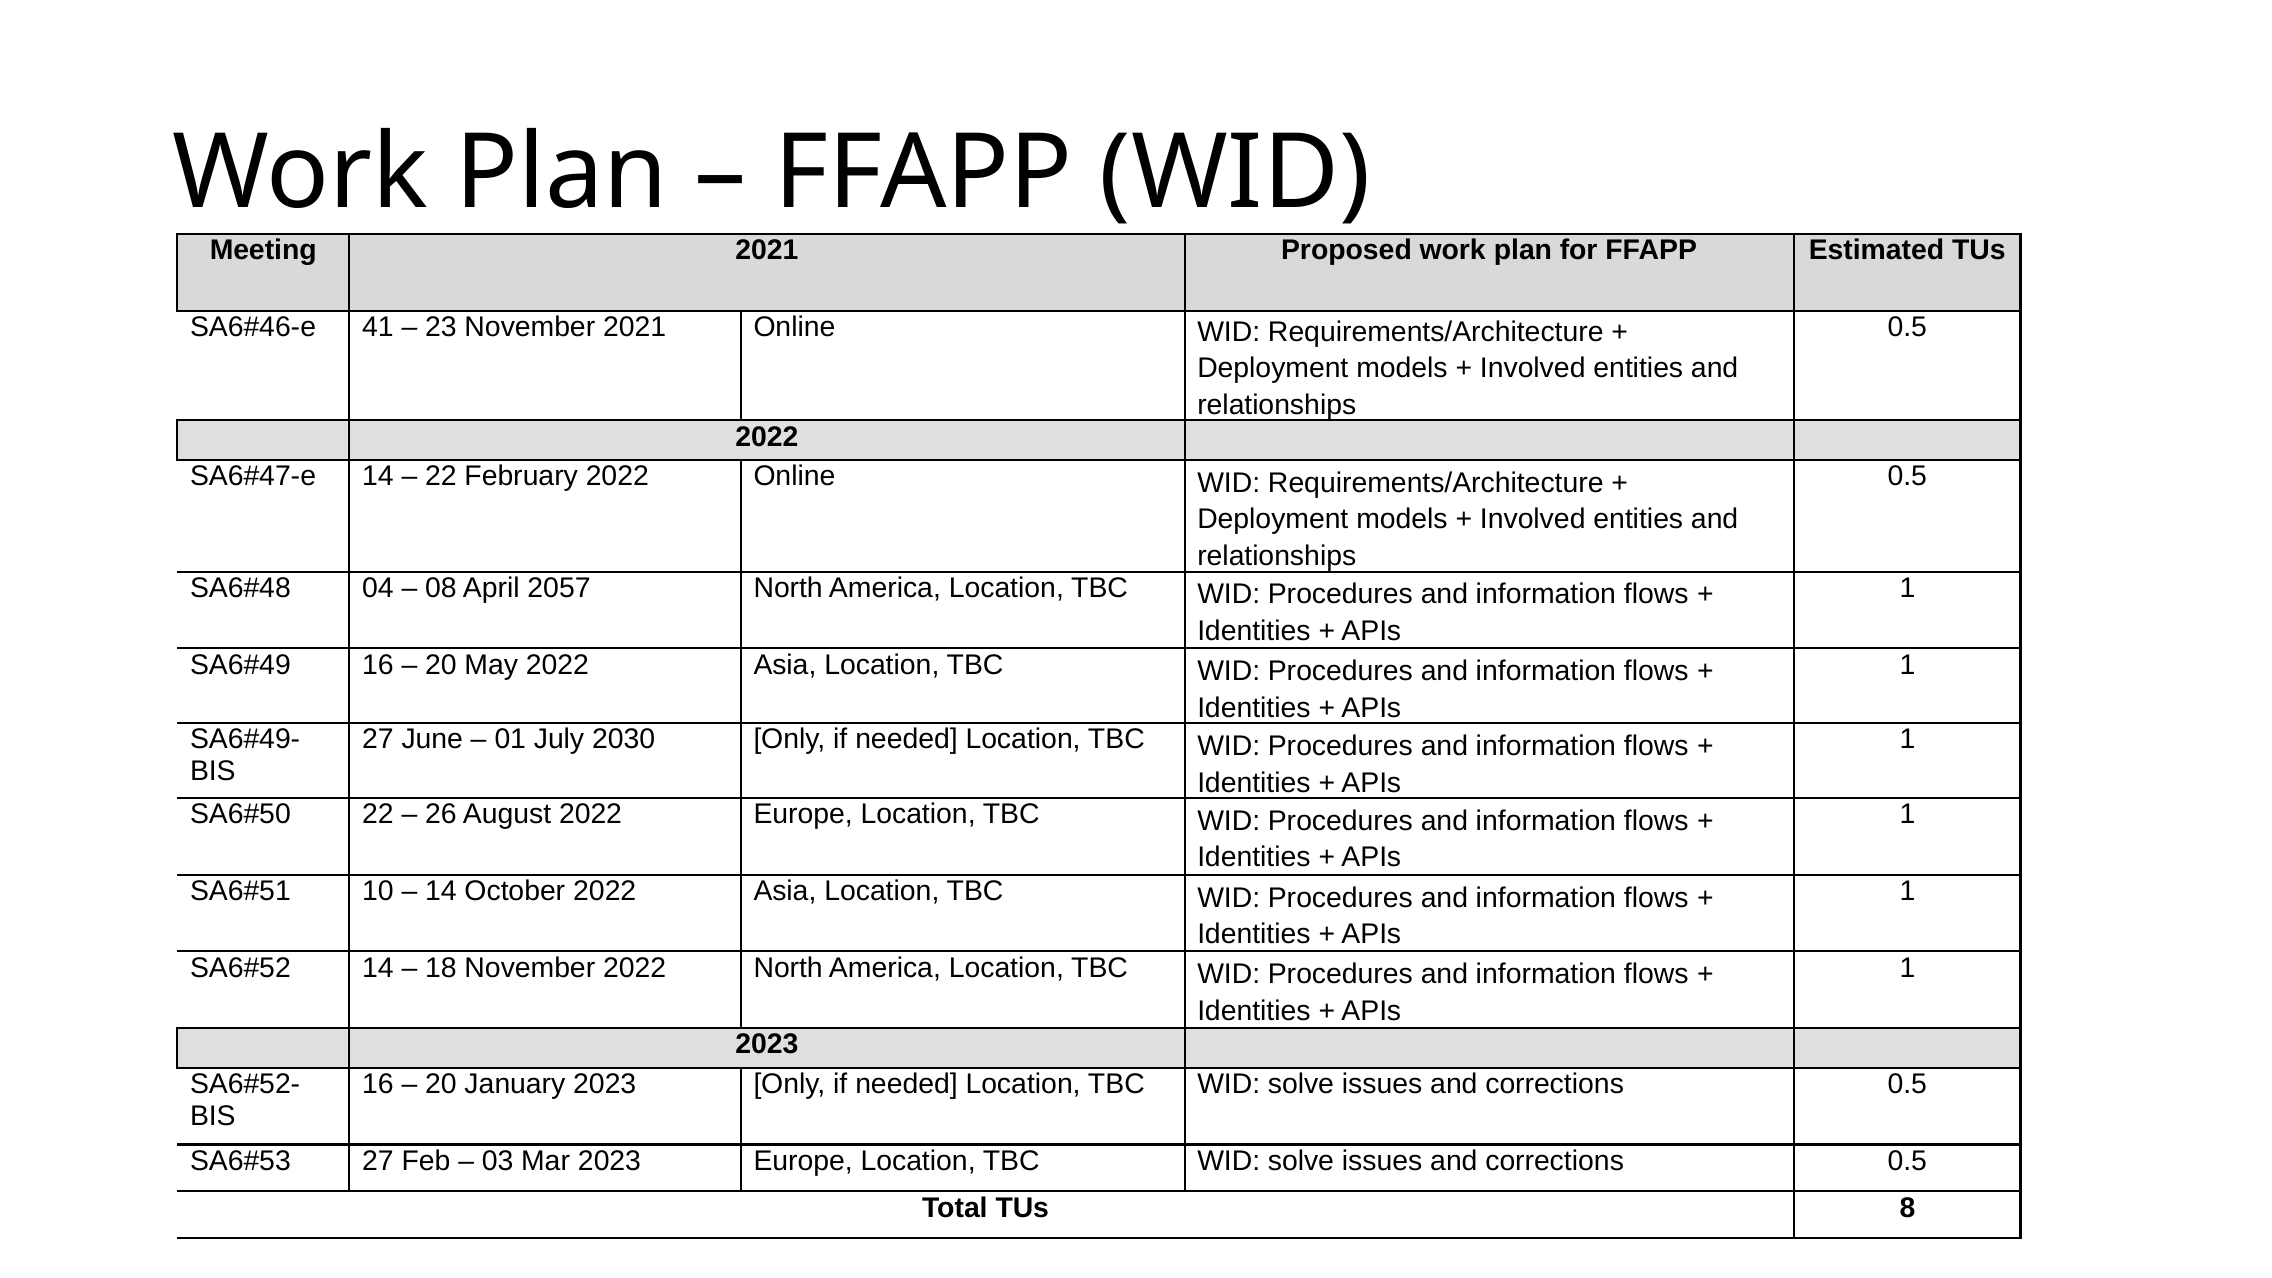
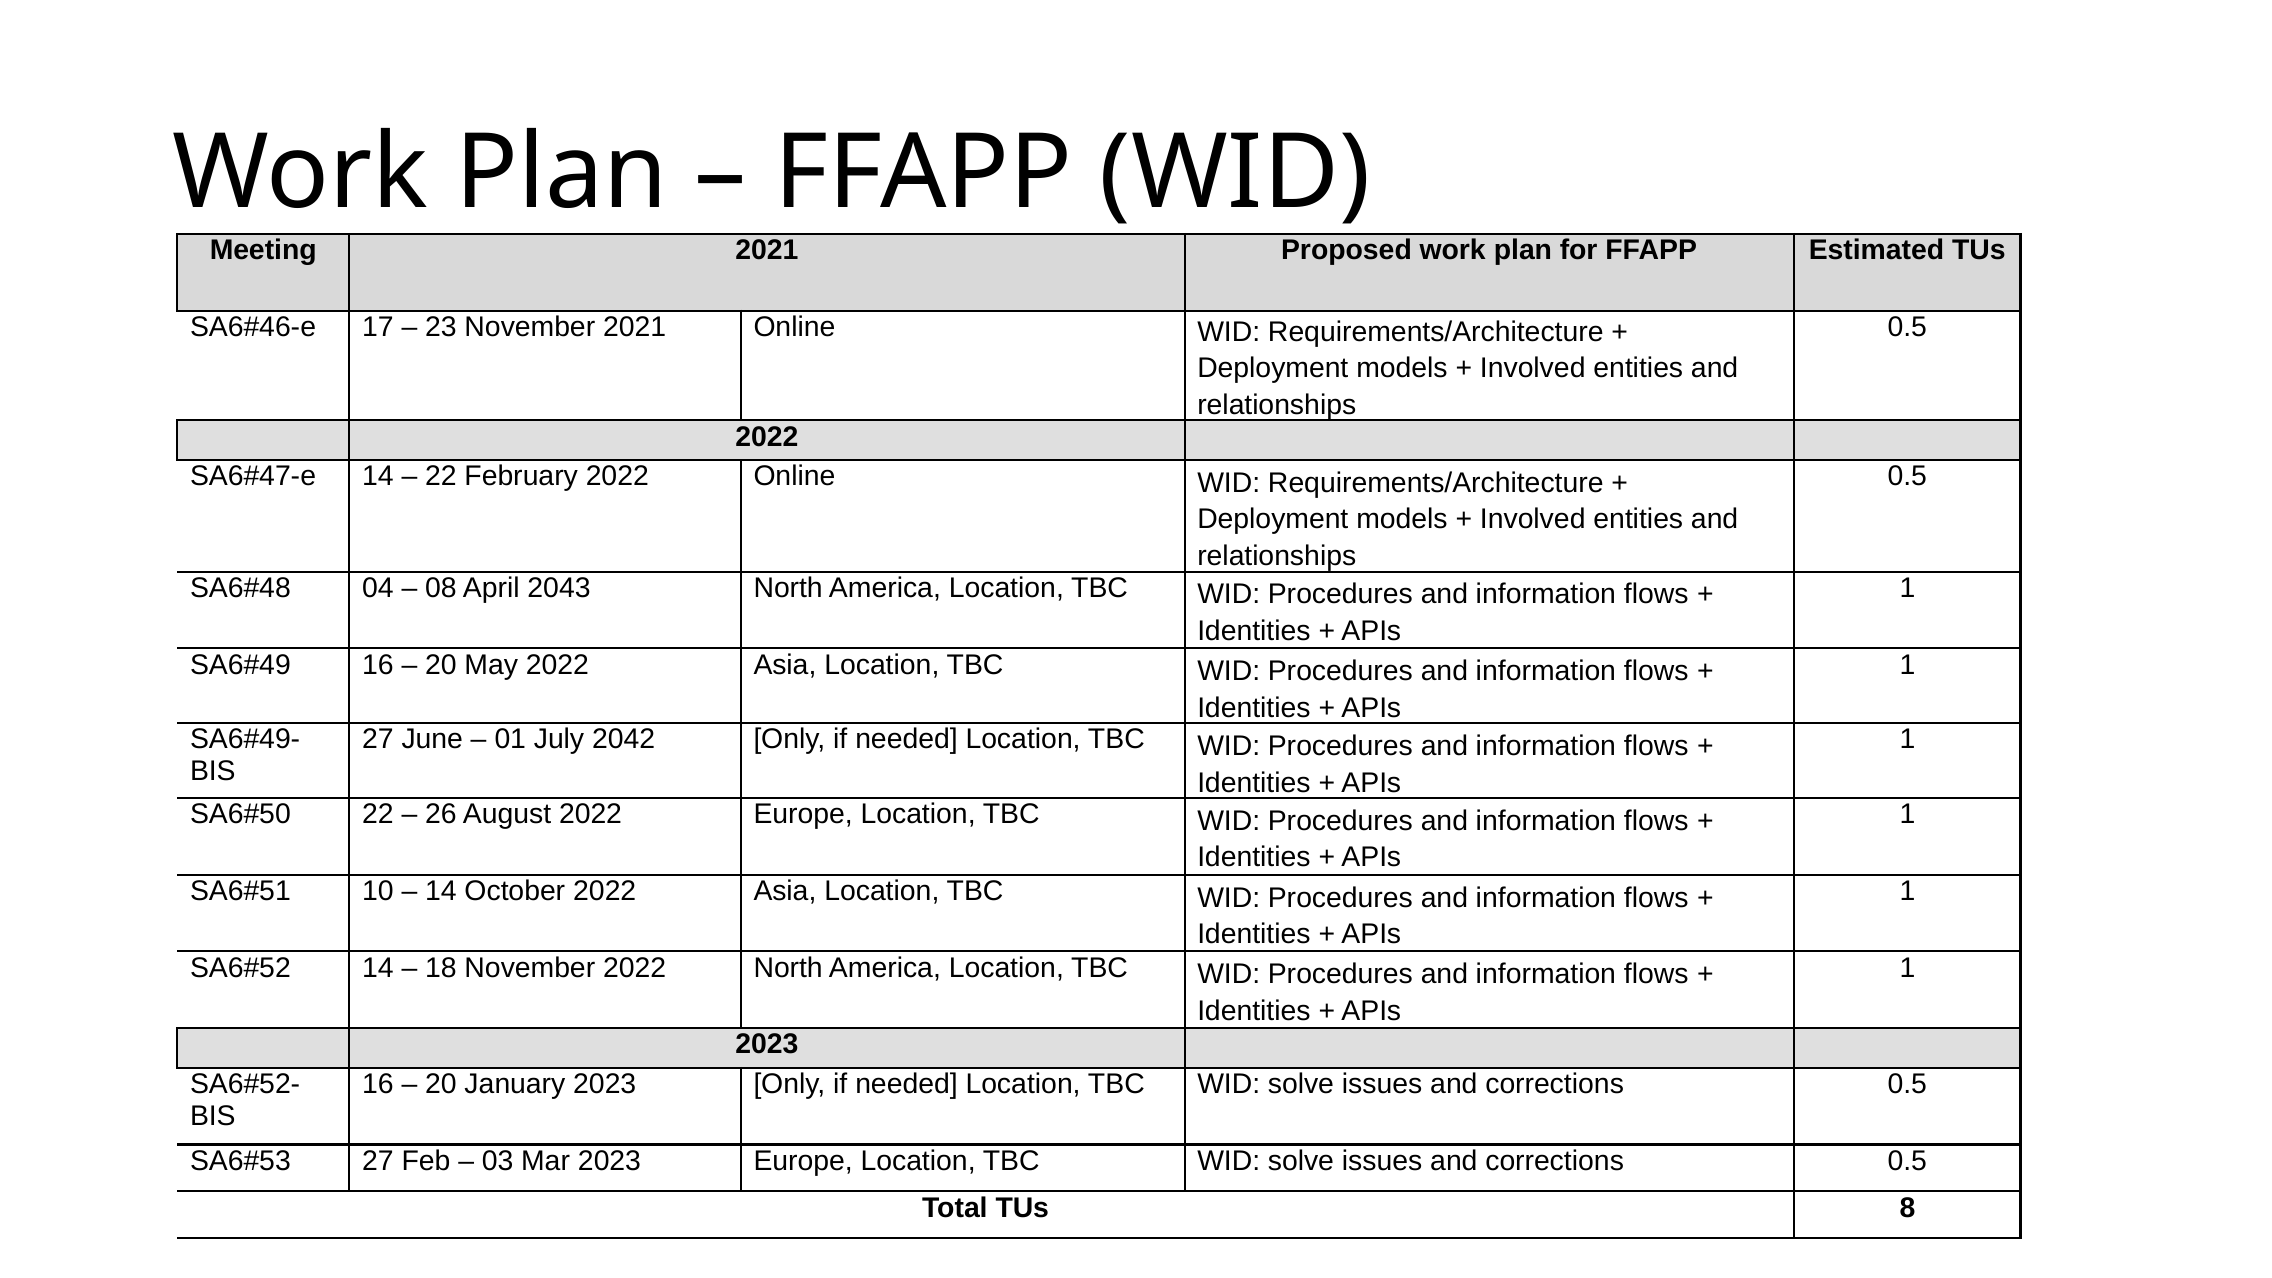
41: 41 -> 17 (378, 327)
2057: 2057 -> 2043 (559, 588)
2030: 2030 -> 2042 (624, 740)
